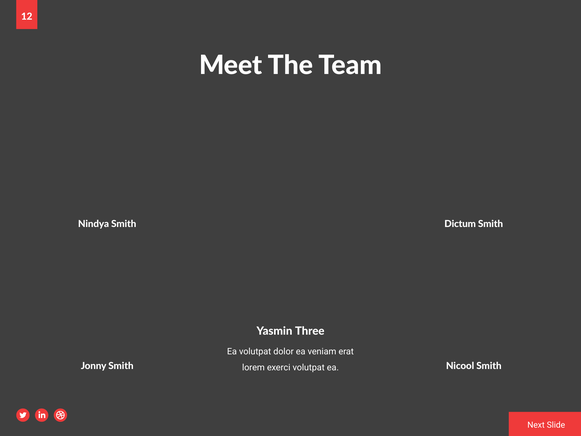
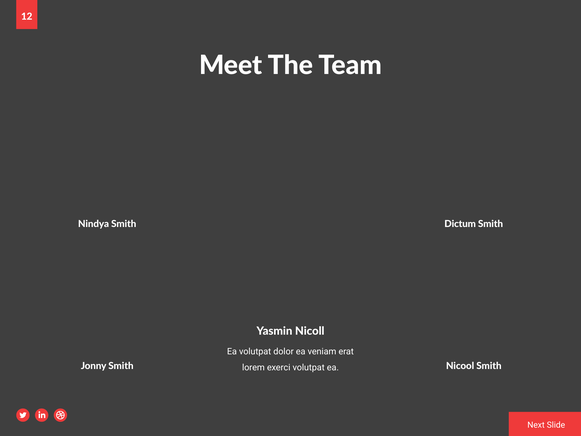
Three: Three -> Nicoll (310, 331)
